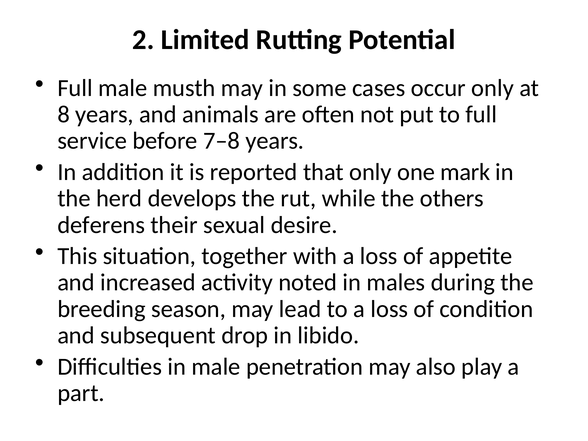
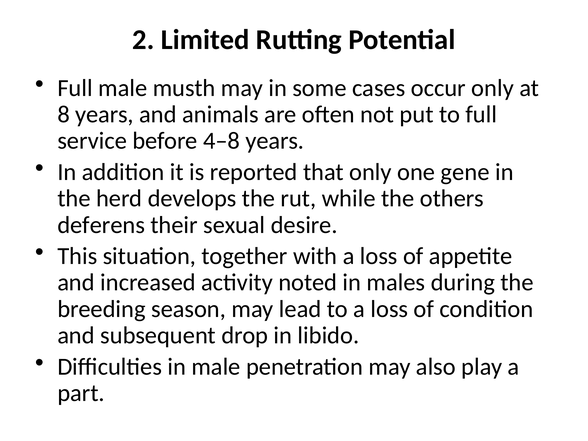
7–8: 7–8 -> 4–8 (222, 141)
mark: mark -> gene (465, 172)
